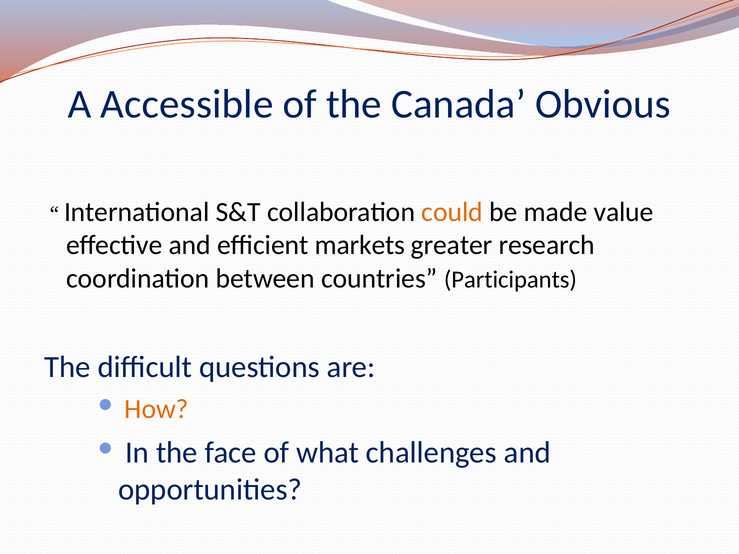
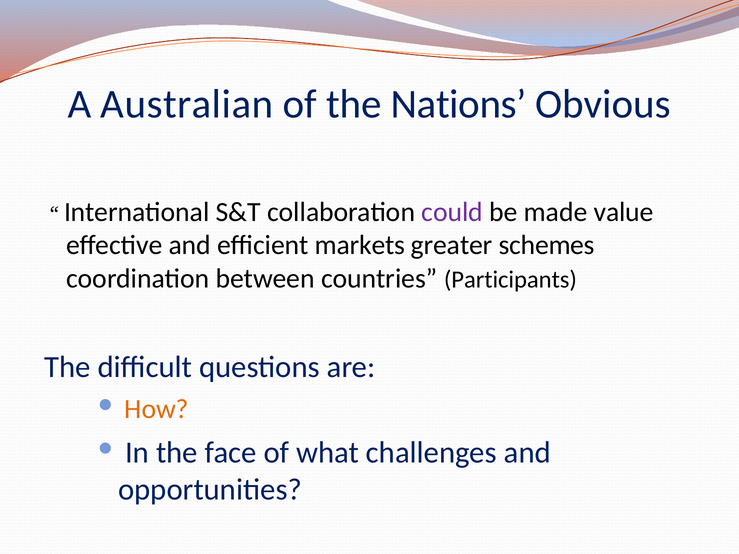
Accessible: Accessible -> Australian (187, 104)
Canada: Canada -> Nations (459, 104)
could colour: orange -> purple (452, 212)
research: research -> schemes (547, 245)
